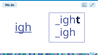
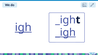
_igh underline: none -> present (65, 32)
